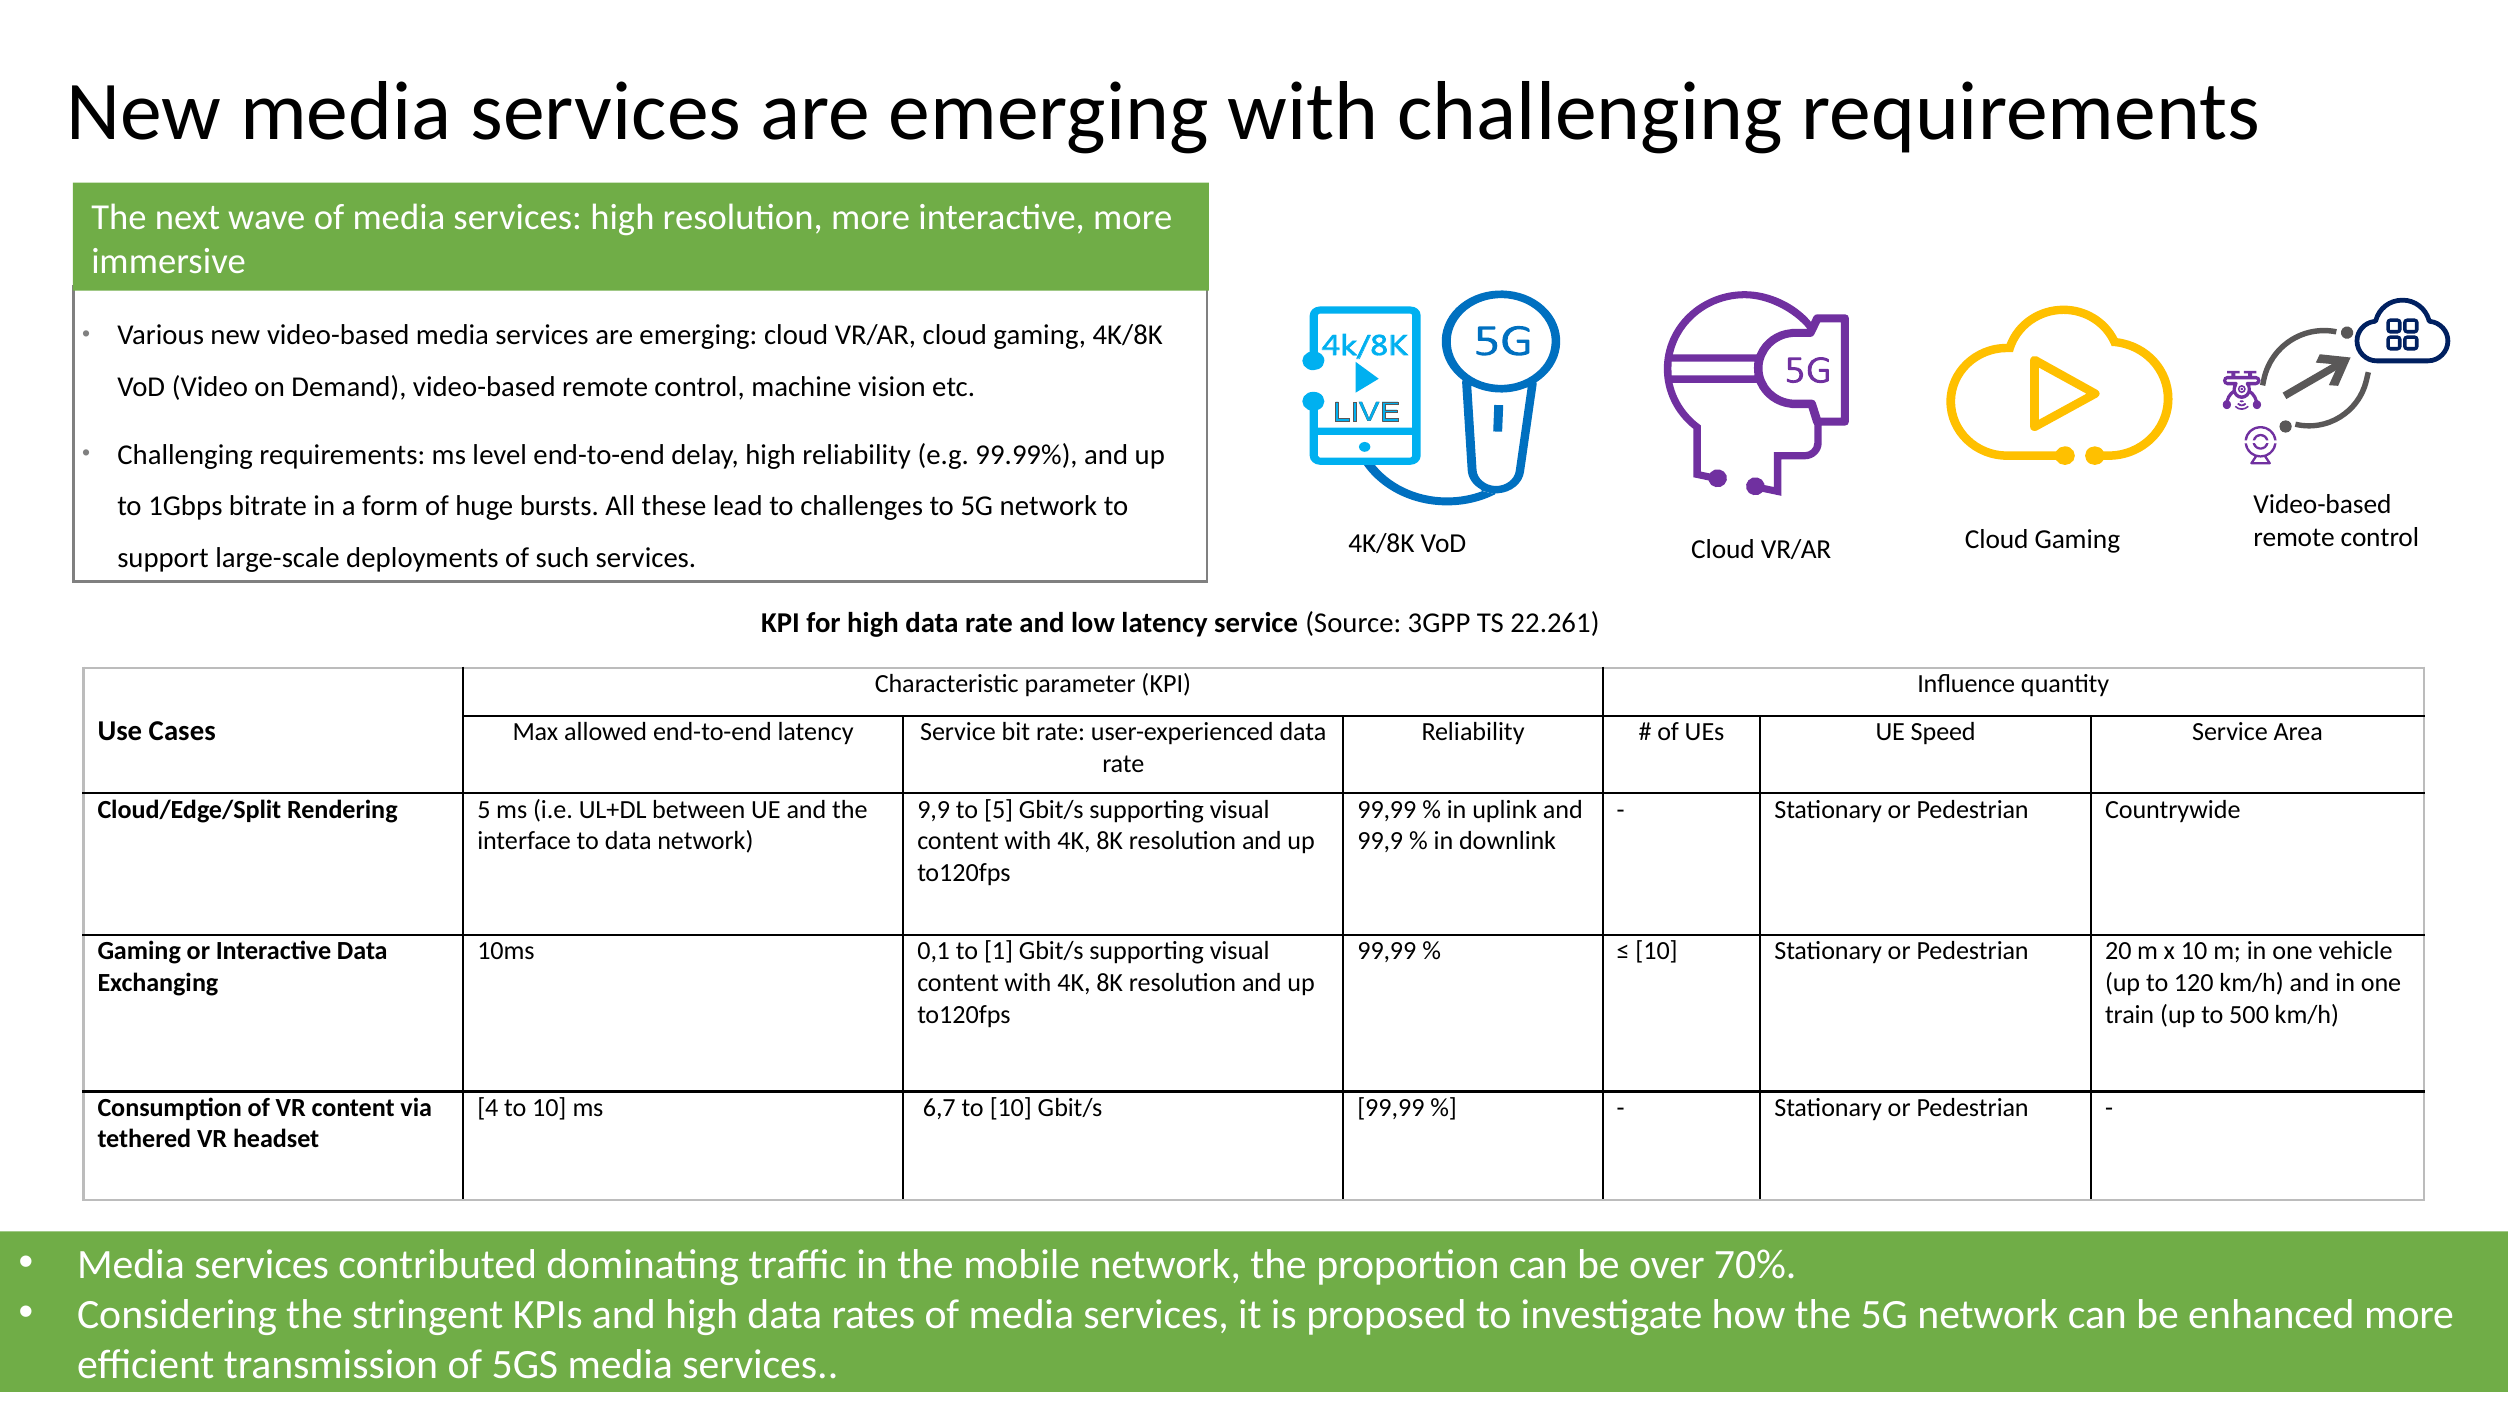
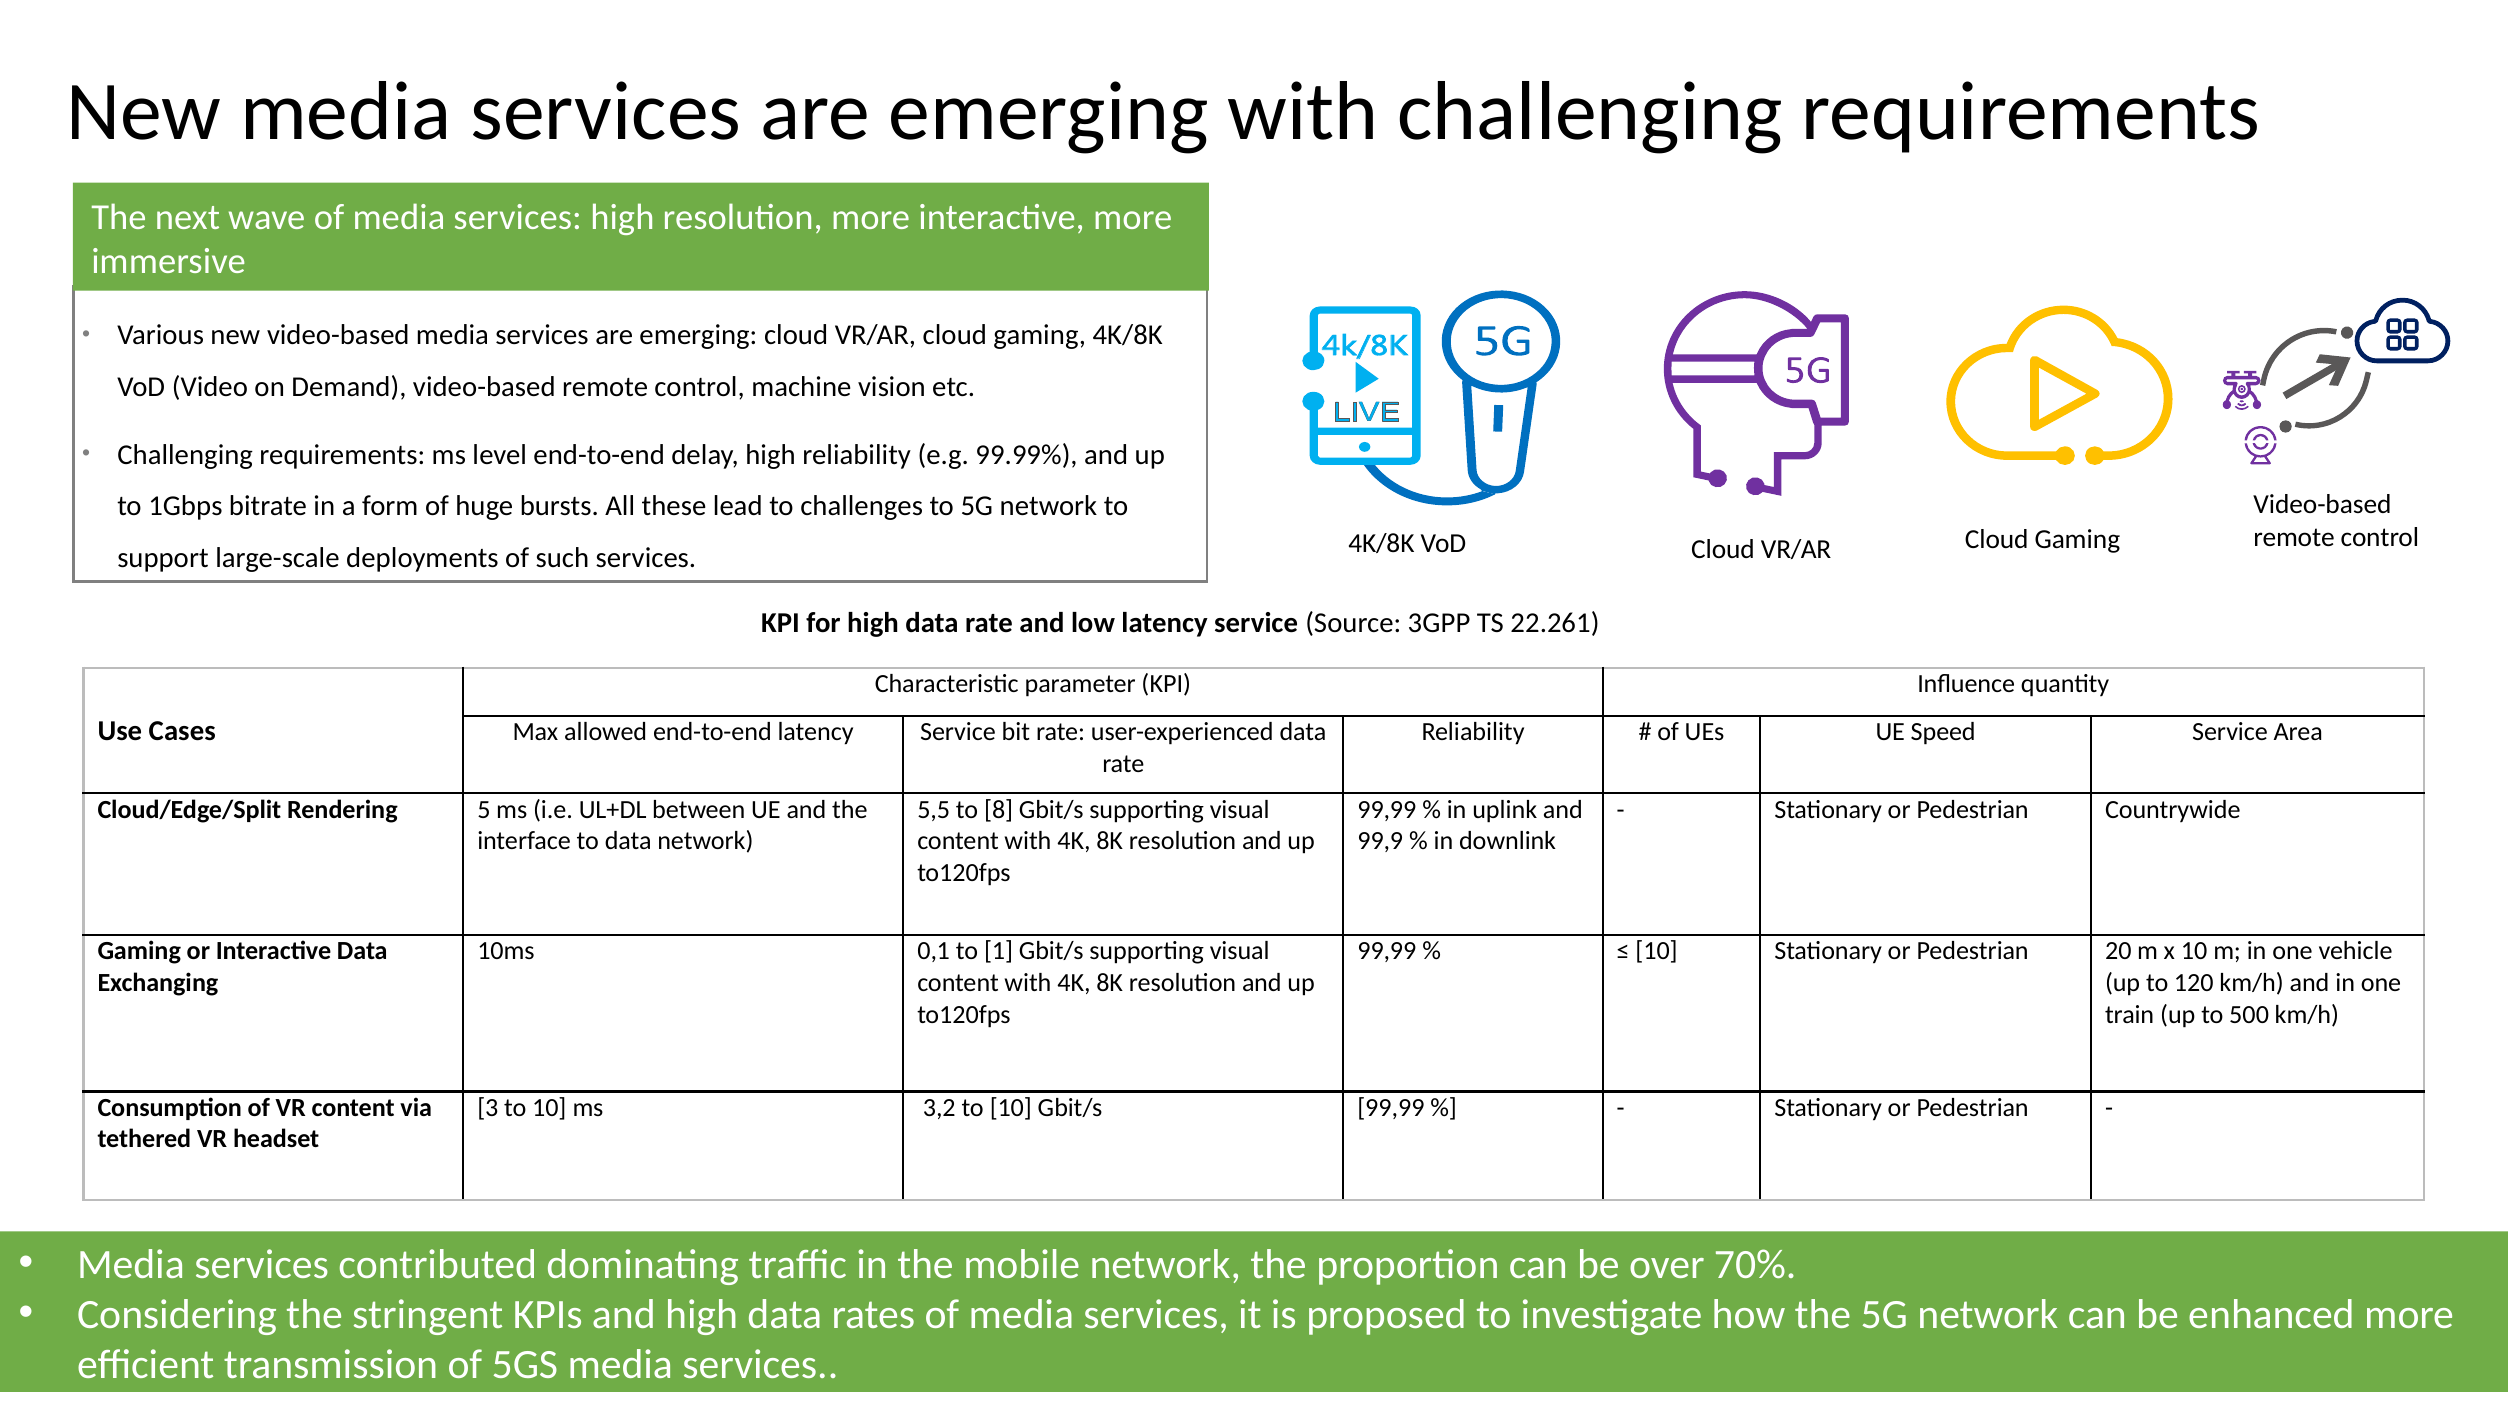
9,9: 9,9 -> 5,5 (934, 810)
to 5: 5 -> 8 (999, 810)
4: 4 -> 3 (488, 1108)
6,7: 6,7 -> 3,2 (939, 1108)
